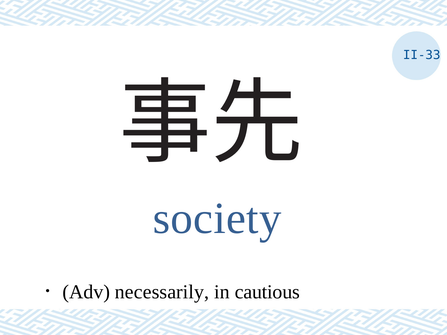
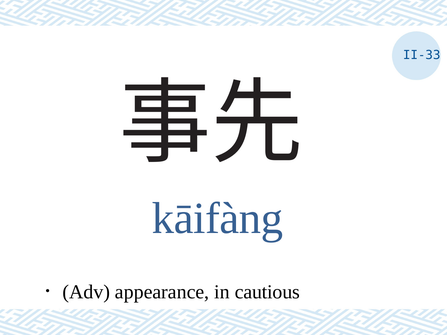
society: society -> kāifàng (217, 218)
necessarily: necessarily -> appearance (162, 292)
